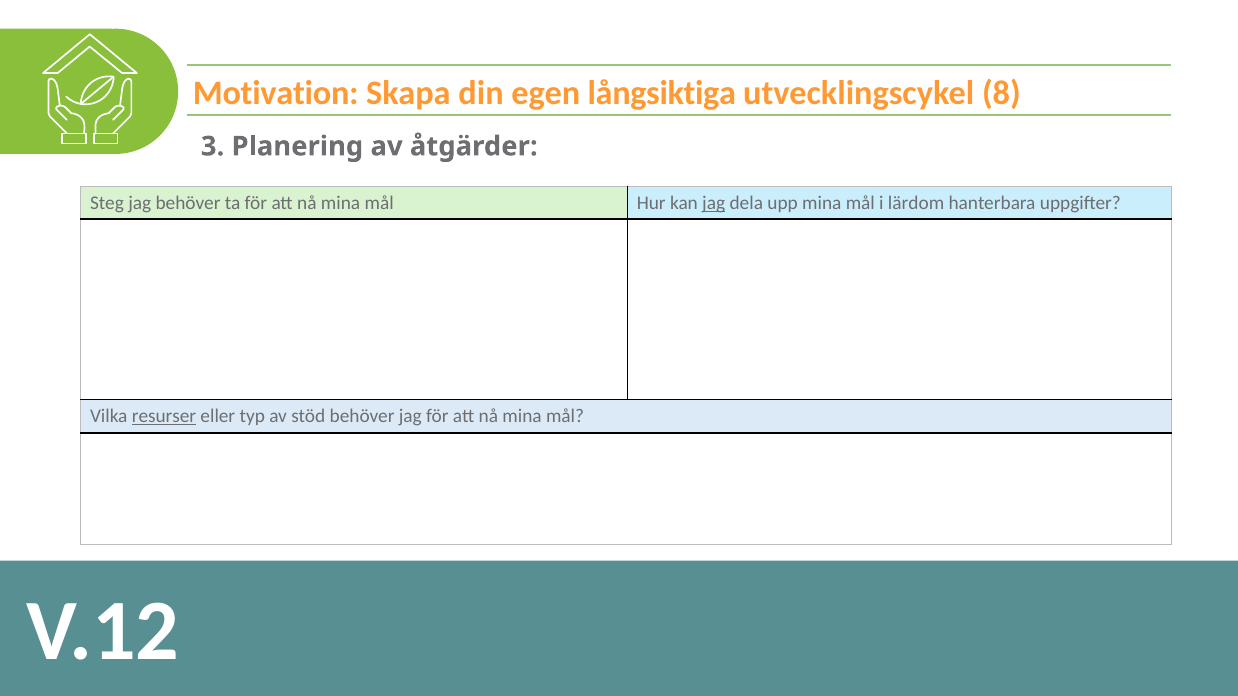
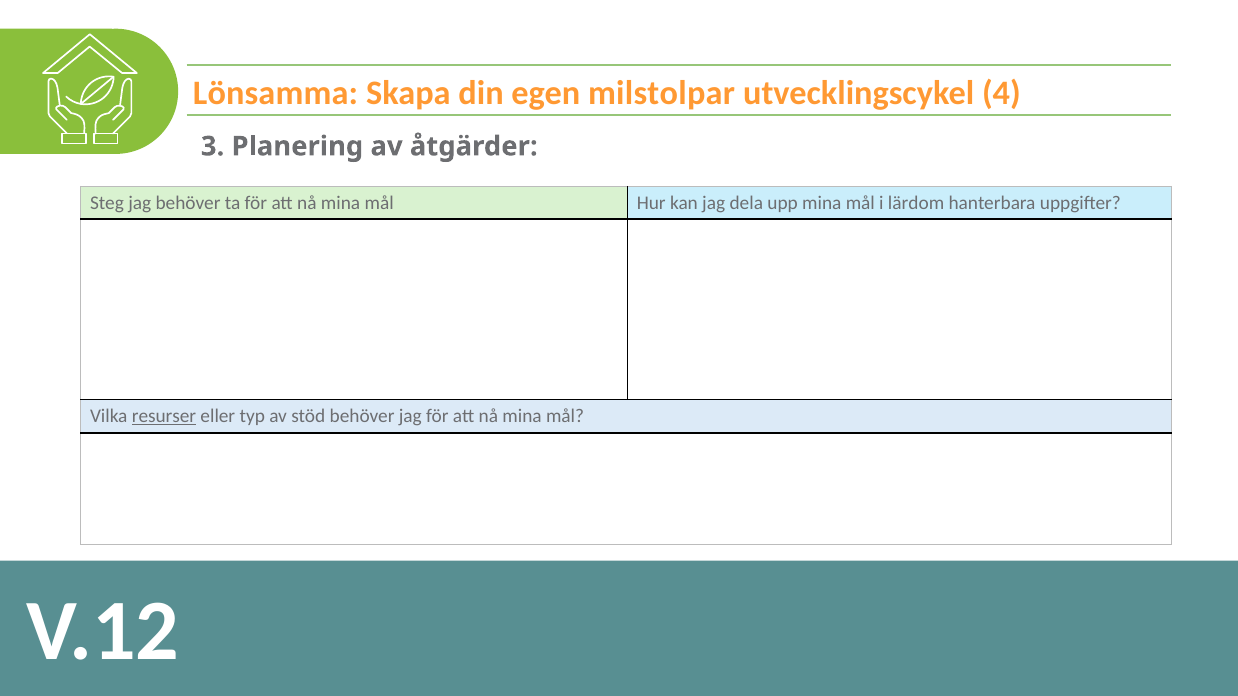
Motivation: Motivation -> Lönsamma (276, 93)
långsiktiga: långsiktiga -> milstolpar (662, 93)
8: 8 -> 4 (1001, 93)
jag underline: present -> none (714, 203)
